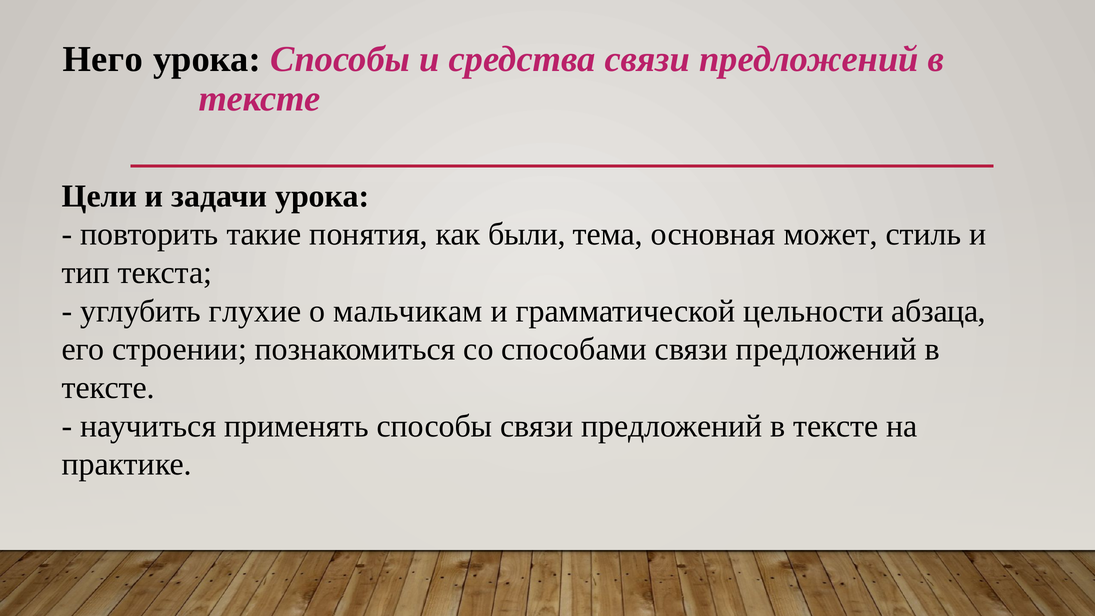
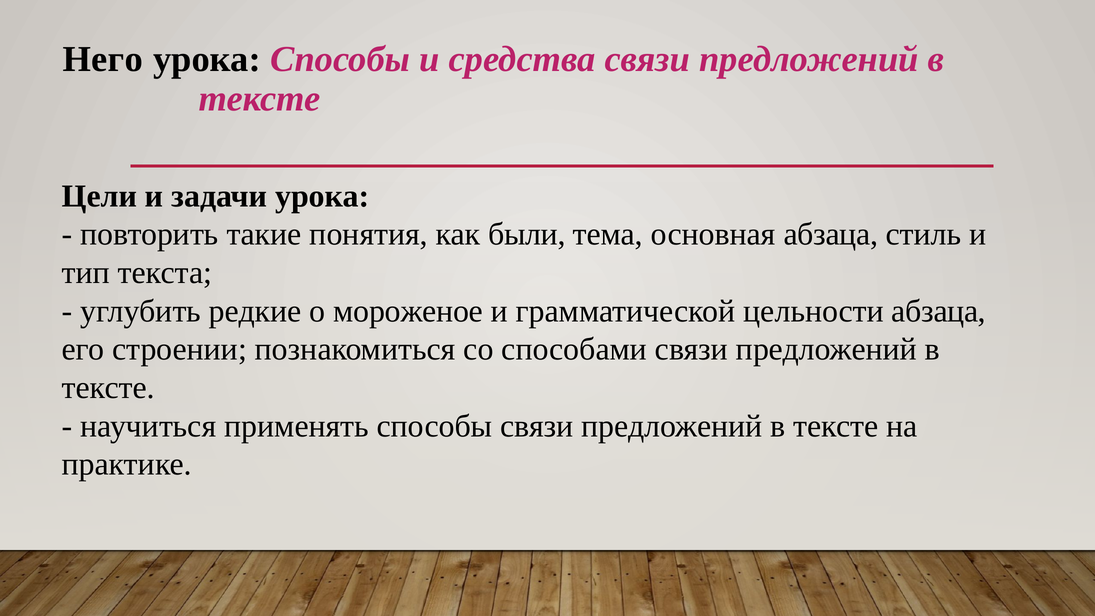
основная может: может -> абзаца (831, 234)
глухие: глухие -> редкие (255, 311)
мальчикам: мальчикам -> мороженое (408, 311)
